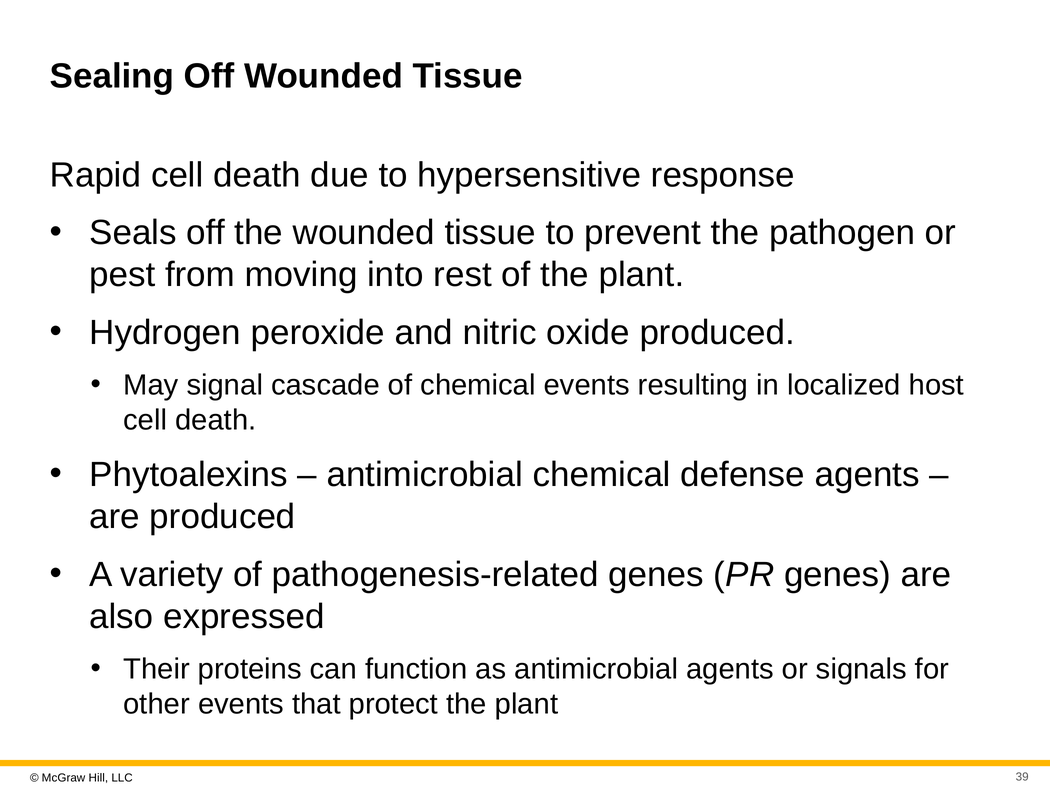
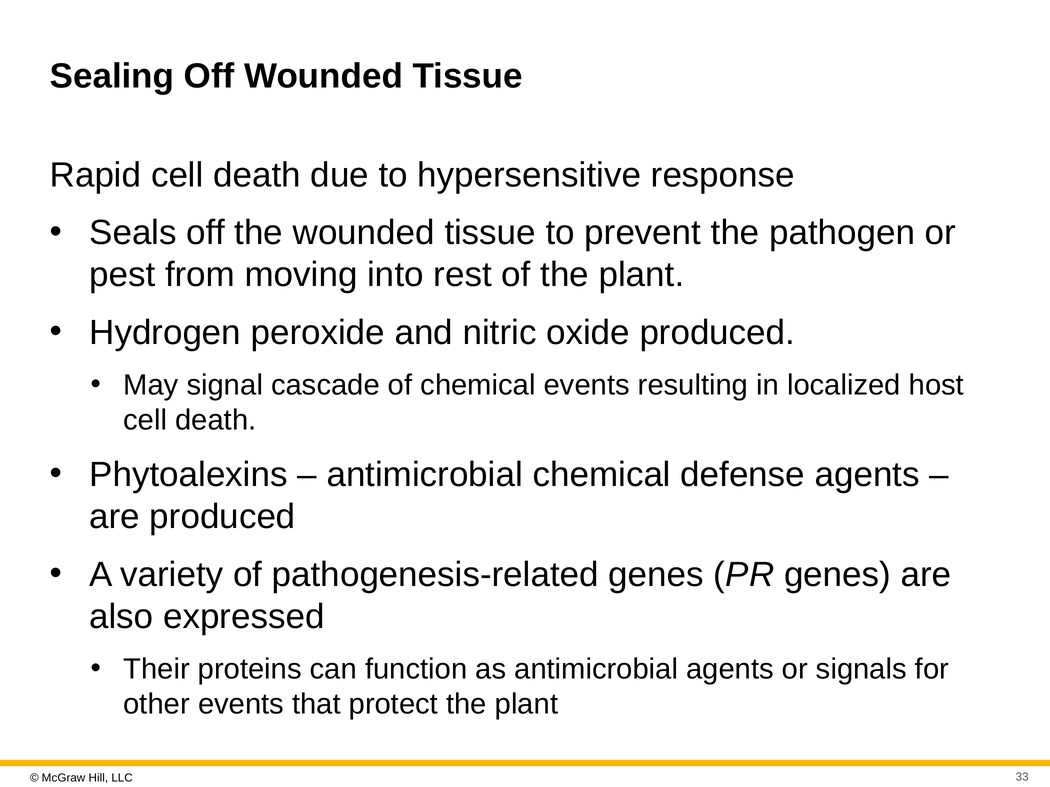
39: 39 -> 33 (1022, 778)
